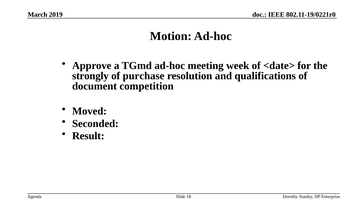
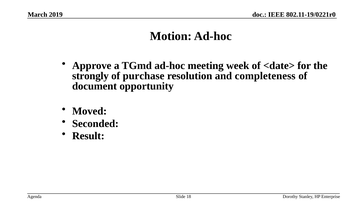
qualifications: qualifications -> completeness (265, 76)
competition: competition -> opportunity (147, 86)
